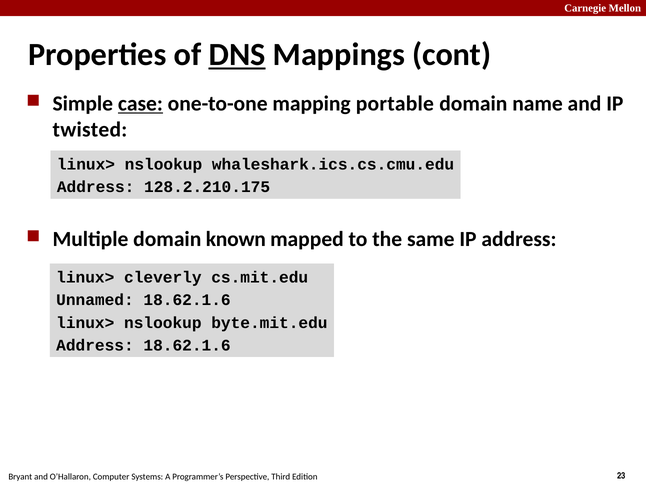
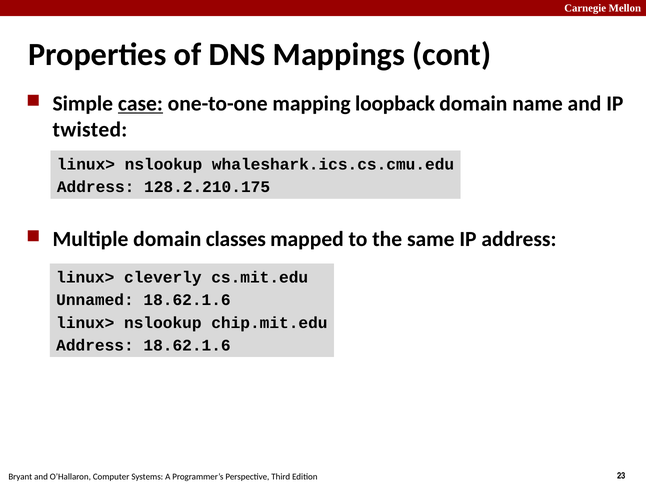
DNS underline: present -> none (237, 55)
portable: portable -> loopback (395, 104)
known: known -> classes (236, 240)
byte.mit.edu: byte.mit.edu -> chip.mit.edu (269, 323)
